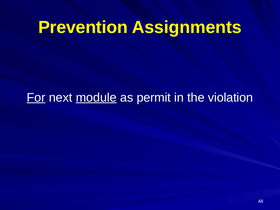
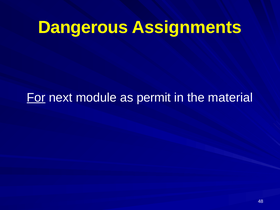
Prevention: Prevention -> Dangerous (83, 27)
module underline: present -> none (96, 98)
violation: violation -> material (230, 98)
